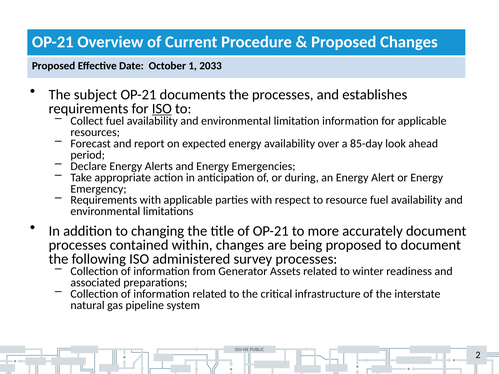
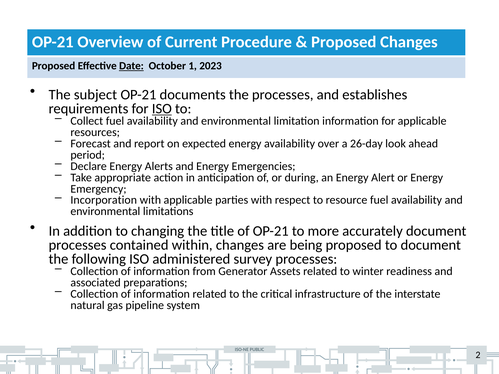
Date underline: none -> present (131, 66)
2033: 2033 -> 2023 (211, 66)
85-day: 85-day -> 26-day (366, 144)
Requirements: Requirements -> Incorporation (104, 200)
